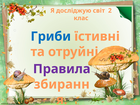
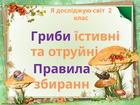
Гриби colour: blue -> purple (51, 36)
